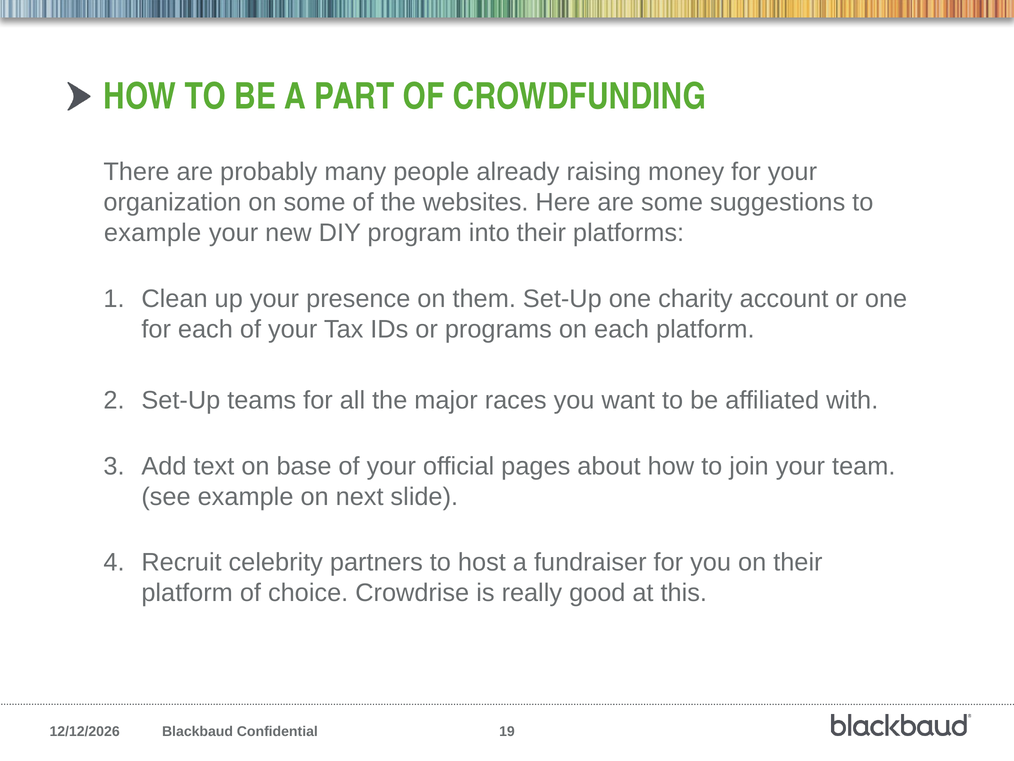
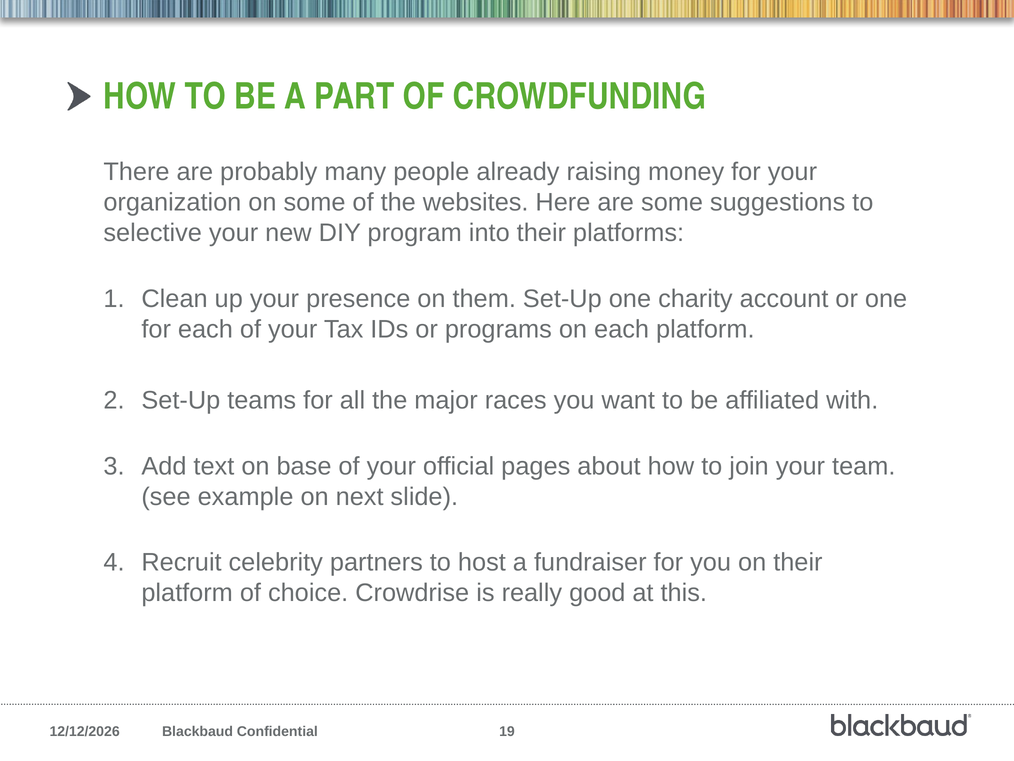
example: example -> selective (153, 233)
